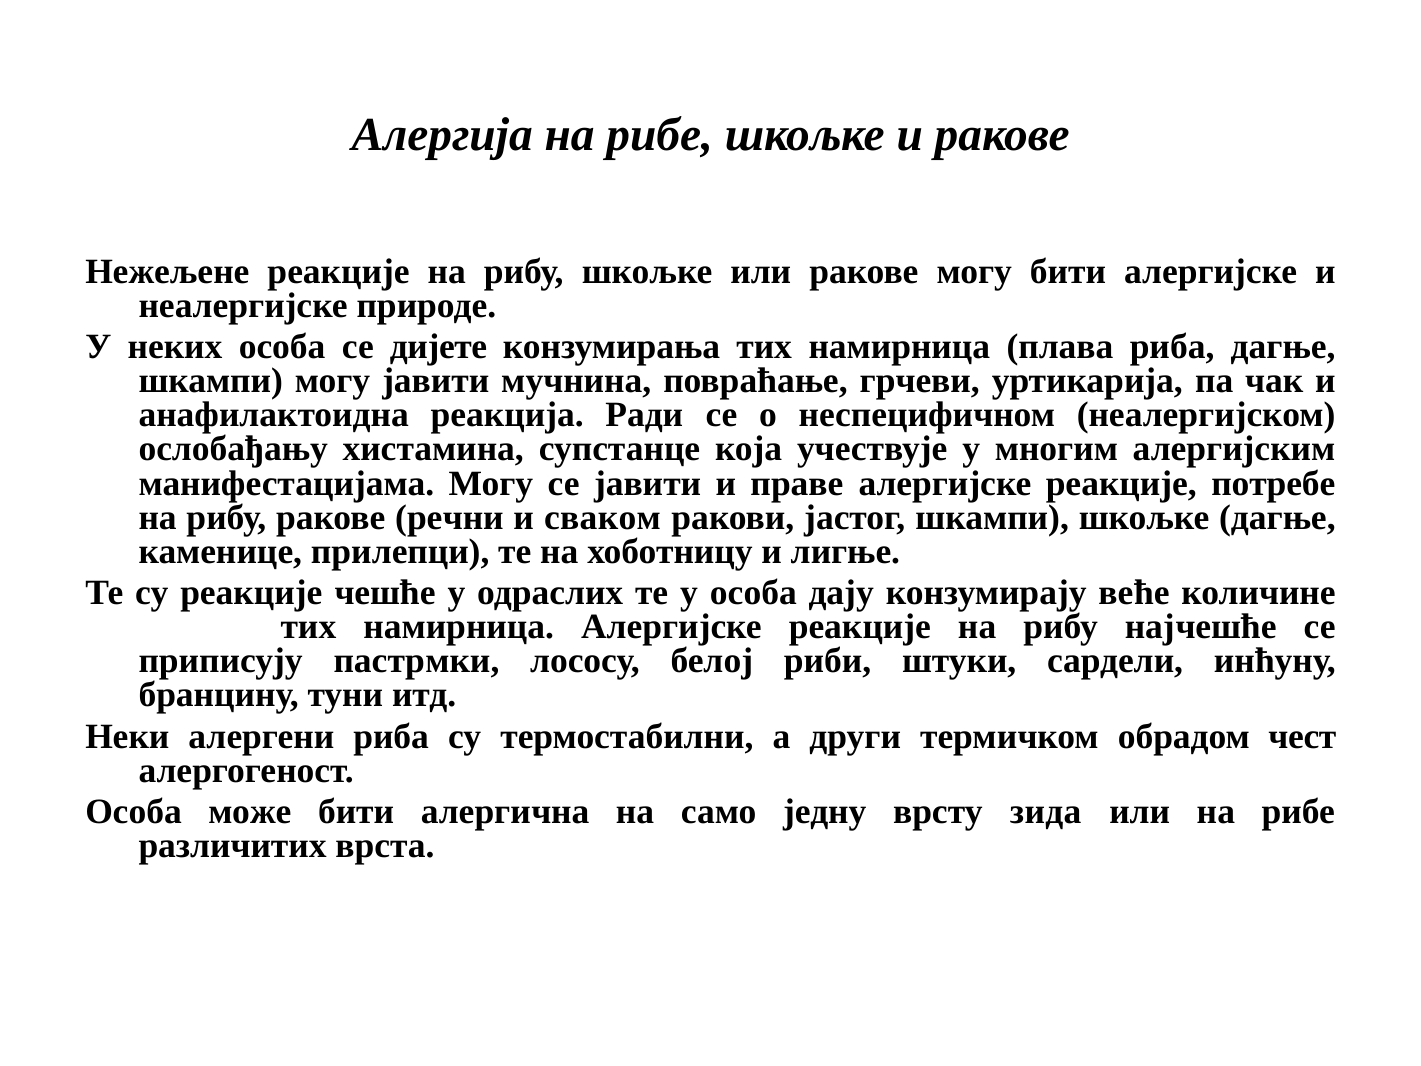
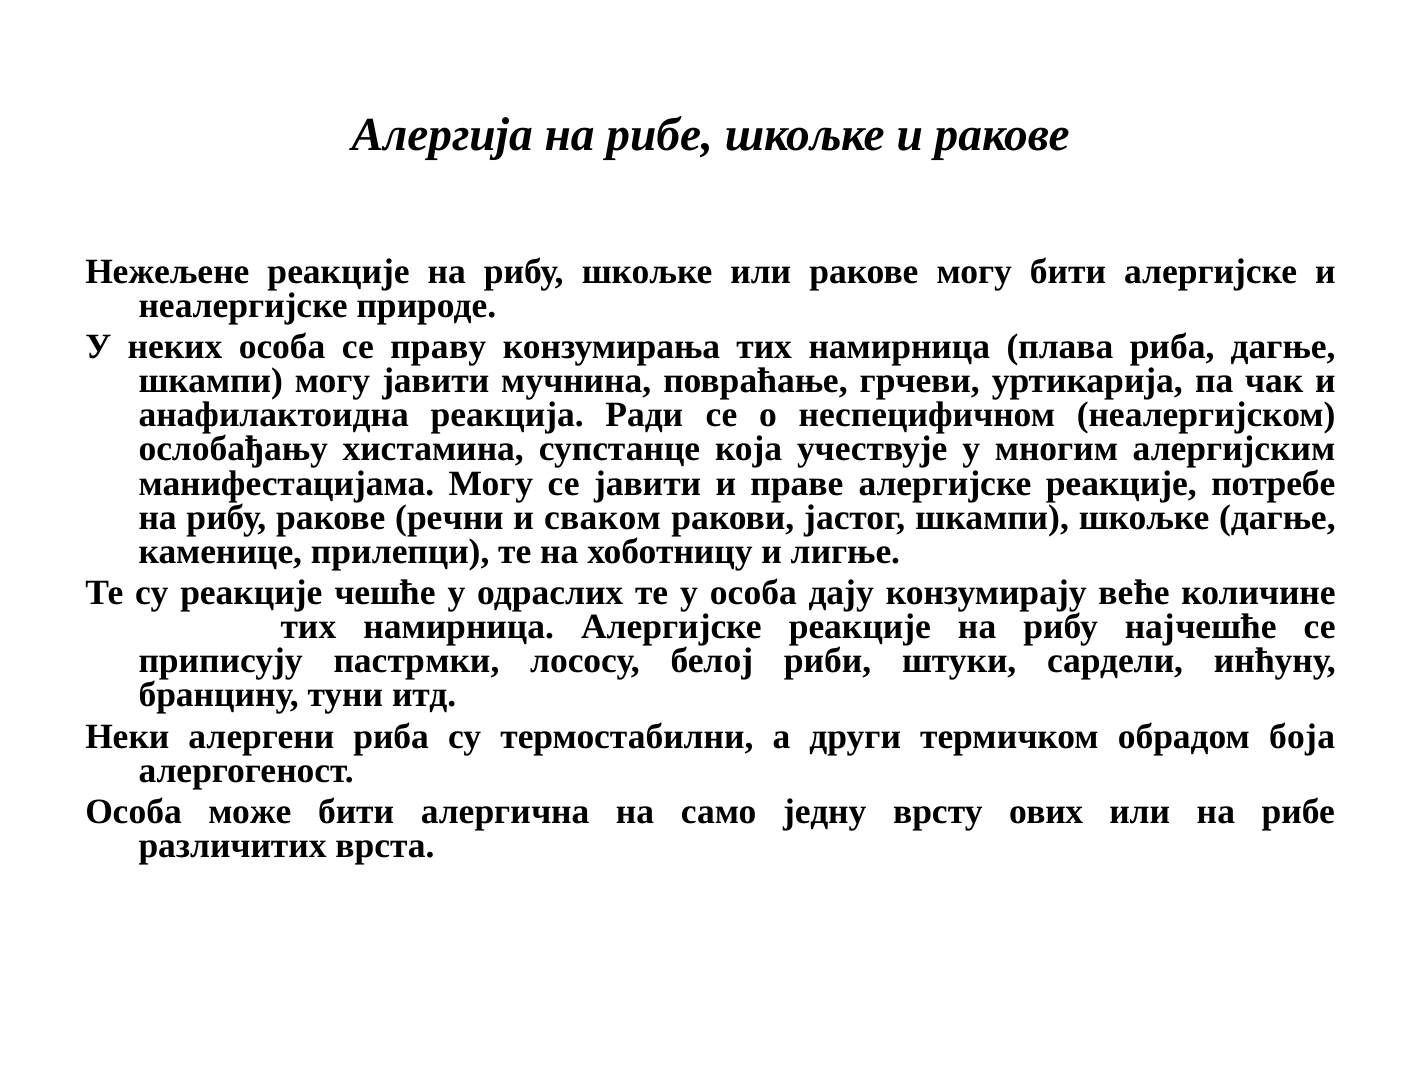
дијете: дијете -> праву (438, 347)
чест: чест -> боја (1302, 736)
зида: зида -> ових (1046, 812)
